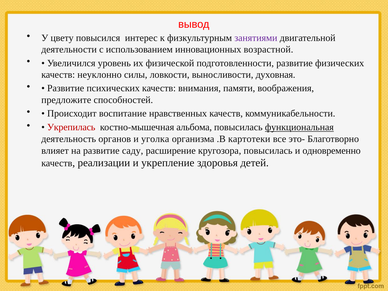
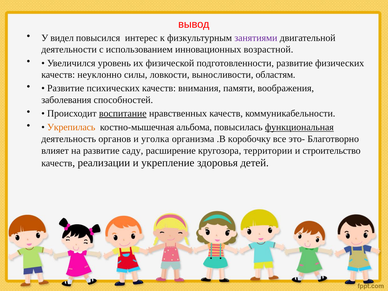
цвету: цвету -> видел (62, 38)
духовная: духовная -> областям (276, 75)
предложите: предложите -> заболевания (66, 100)
воспитание underline: none -> present (123, 113)
Укрепилась colour: red -> orange (71, 127)
картотеки: картотеки -> коробочку (249, 139)
кругозора повысилась: повысилась -> территории (268, 151)
одновременно: одновременно -> строительство (332, 151)
